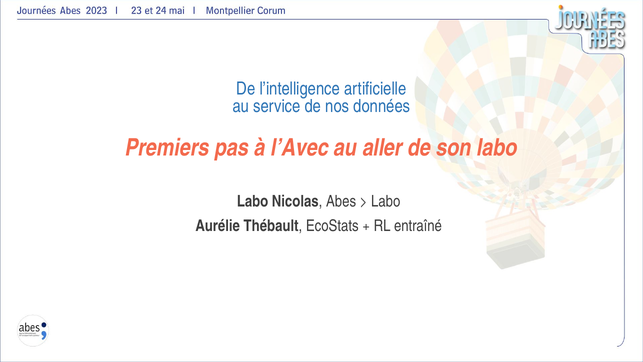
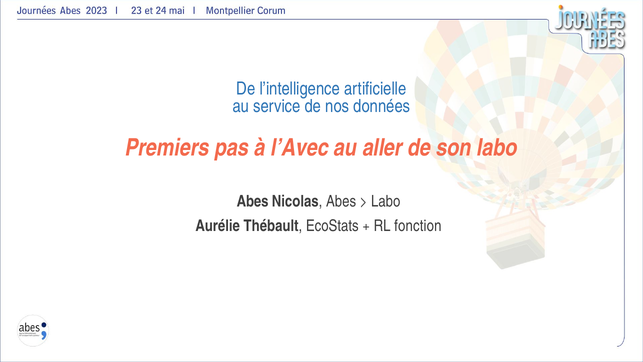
Labo: Labo -> Abes (253, 201)
entraîné: entraîné -> fonction (418, 226)
